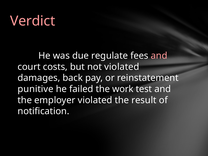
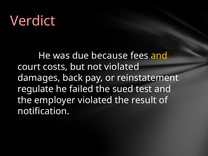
regulate: regulate -> because (110, 56)
and colour: pink -> yellow (159, 56)
punitive: punitive -> regulate (36, 89)
work: work -> sued (123, 89)
